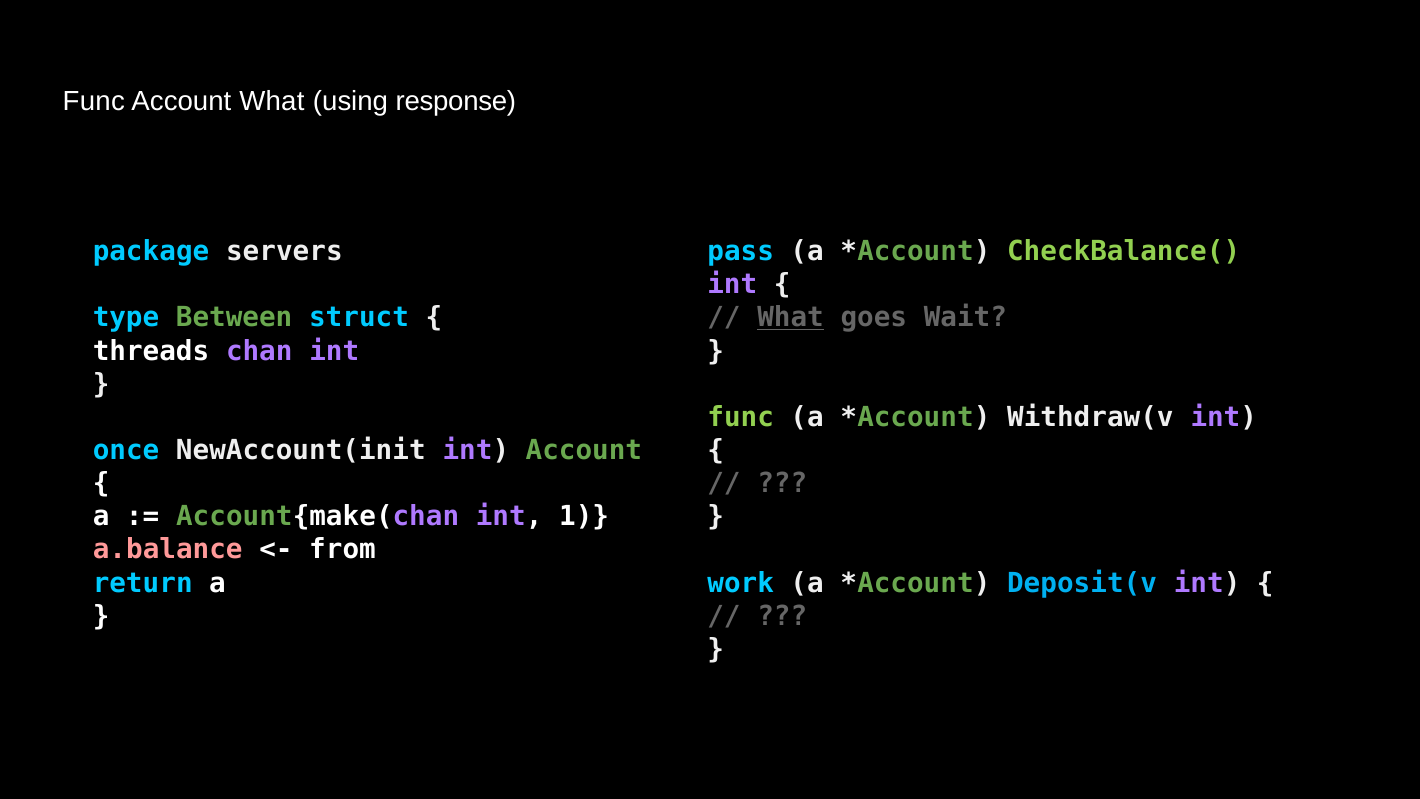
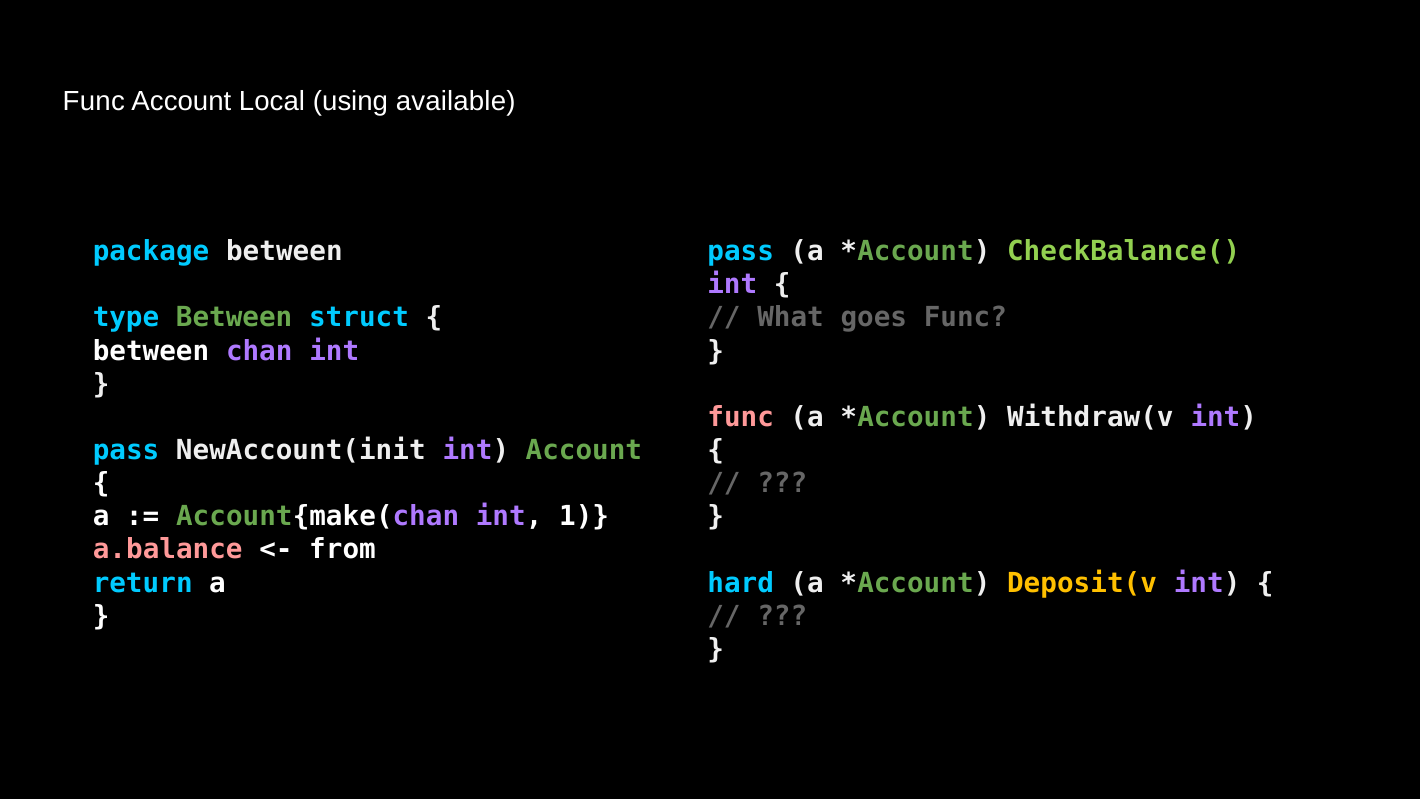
Account What: What -> Local (272, 102)
response: response -> available (456, 102)
package servers: servers -> between (284, 251)
What underline: present -> none (791, 318)
goes Wait: Wait -> Func (965, 318)
threads: threads -> between (151, 351)
func colour: light green -> pink (741, 417)
once: once -> pass (126, 450)
work: work -> hard (741, 583)
Deposit(v colour: light blue -> yellow (1082, 583)
